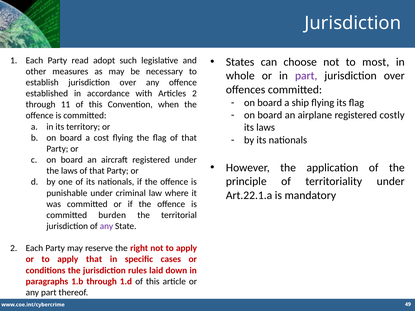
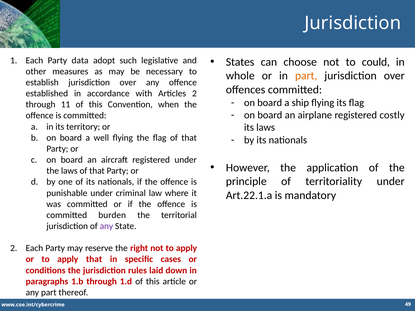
most: most -> could (376, 62)
read: read -> data (80, 60)
part colour: purple -> orange (306, 76)
cost: cost -> well (101, 138)
